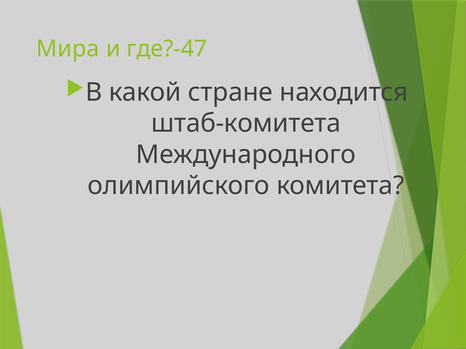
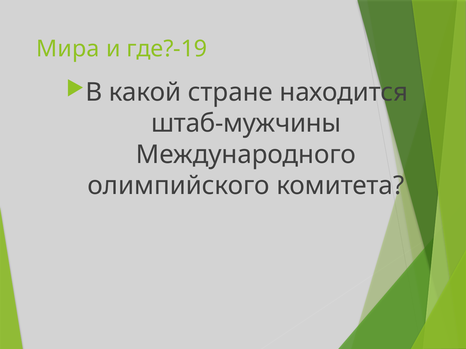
где?-47: где?-47 -> где?-19 (167, 49)
штаб-комитета: штаб-комитета -> штаб-мужчины (246, 124)
